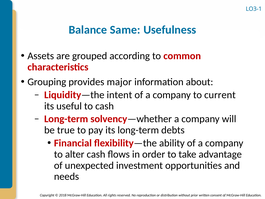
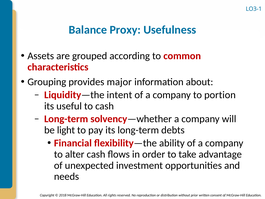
Same: Same -> Proxy (125, 30)
current: current -> portion (220, 95)
true: true -> light (66, 130)
